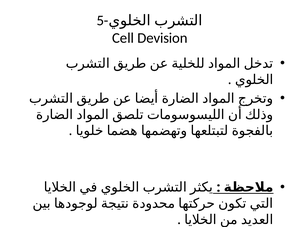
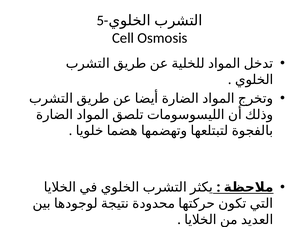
Devision: Devision -> Osmosis (162, 38)
